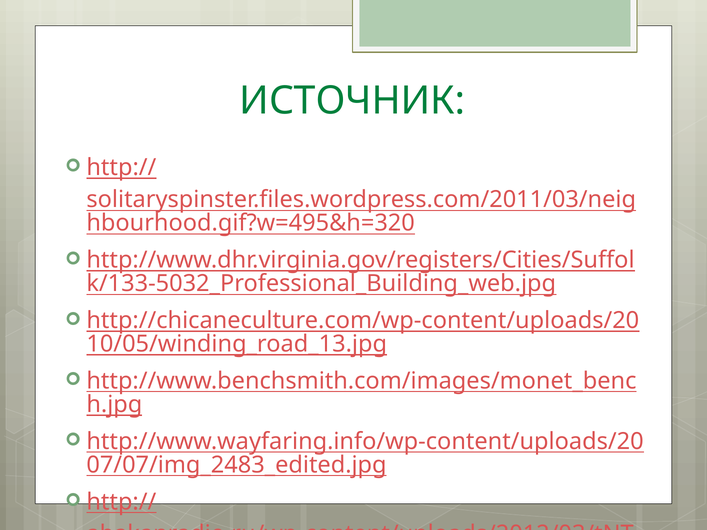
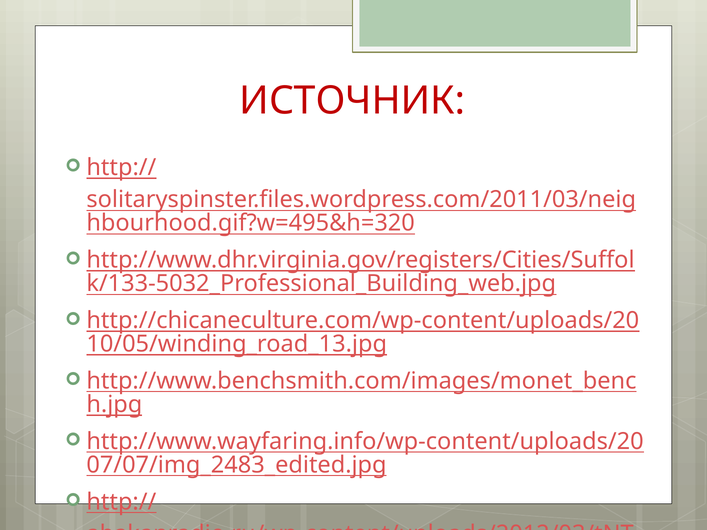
ИСТОЧНИК colour: green -> red (352, 101)
